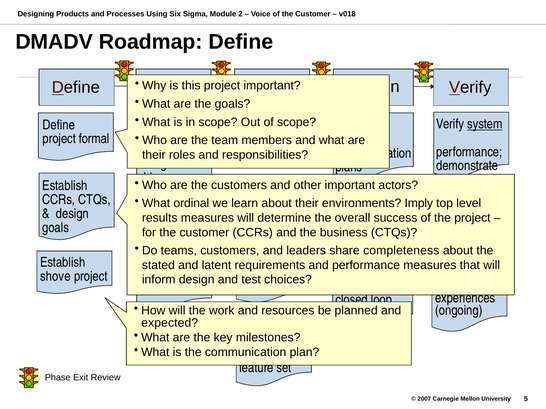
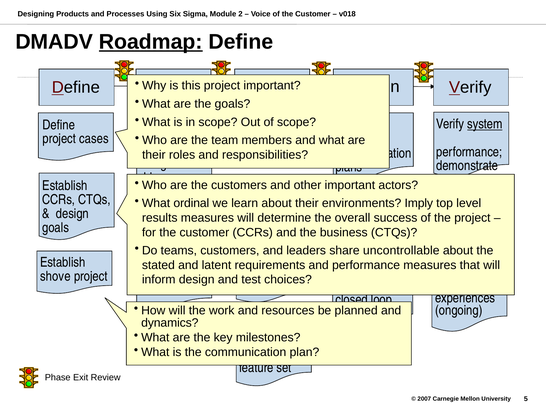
Roadmap underline: none -> present (151, 42)
formal: formal -> cases (94, 139)
completeness: completeness -> uncontrollable (401, 251)
expected: expected -> dynamics (170, 323)
